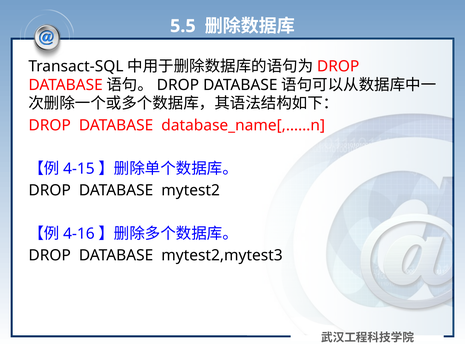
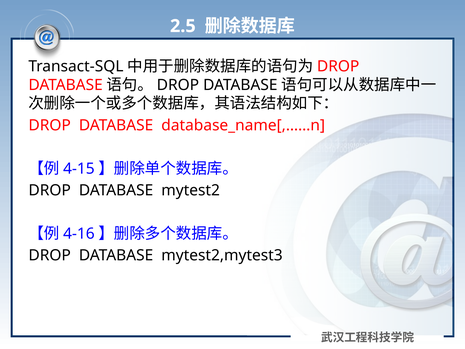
5.5: 5.5 -> 2.5 (183, 26)
